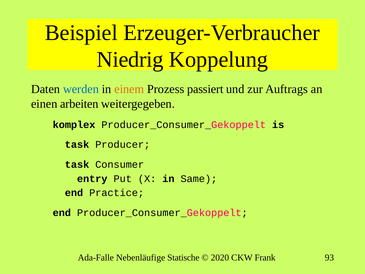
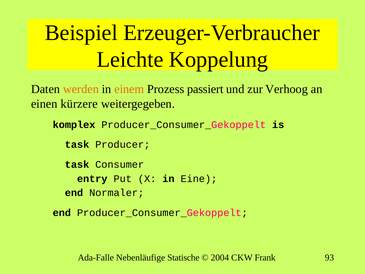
Niedrig: Niedrig -> Leichte (130, 59)
werden colour: blue -> orange (81, 89)
Auftrags: Auftrags -> Verhoog (287, 89)
arbeiten: arbeiten -> kürzere (79, 104)
Same: Same -> Eine (199, 179)
Practice: Practice -> Normaler (117, 193)
2020: 2020 -> 2004 (220, 257)
